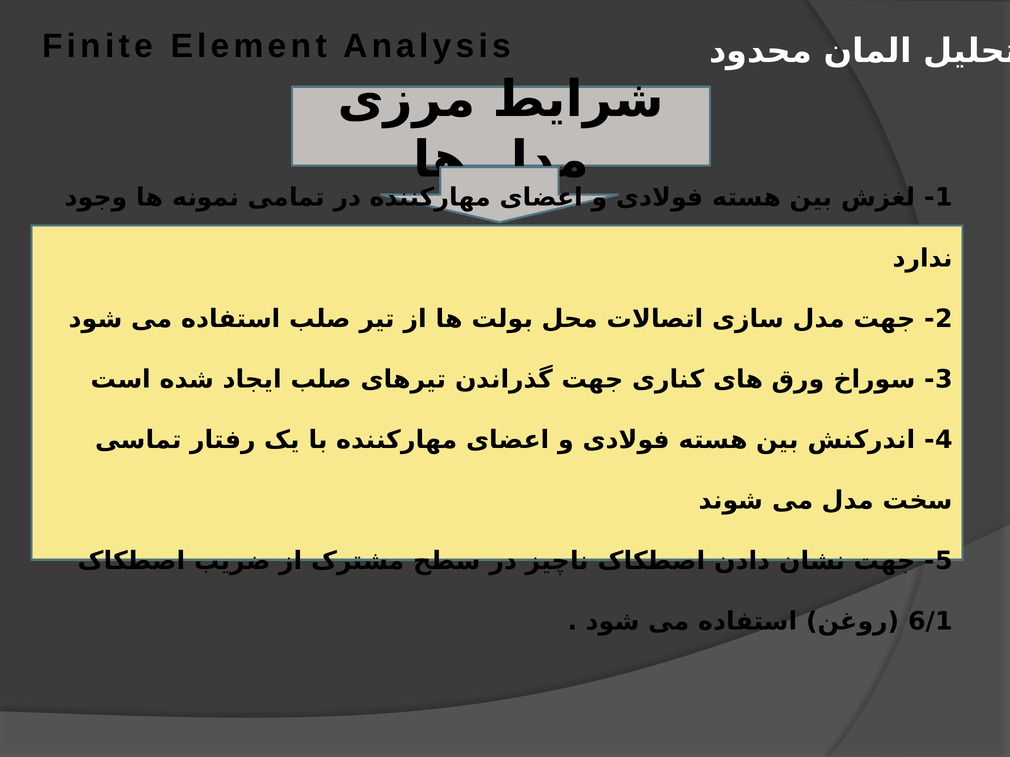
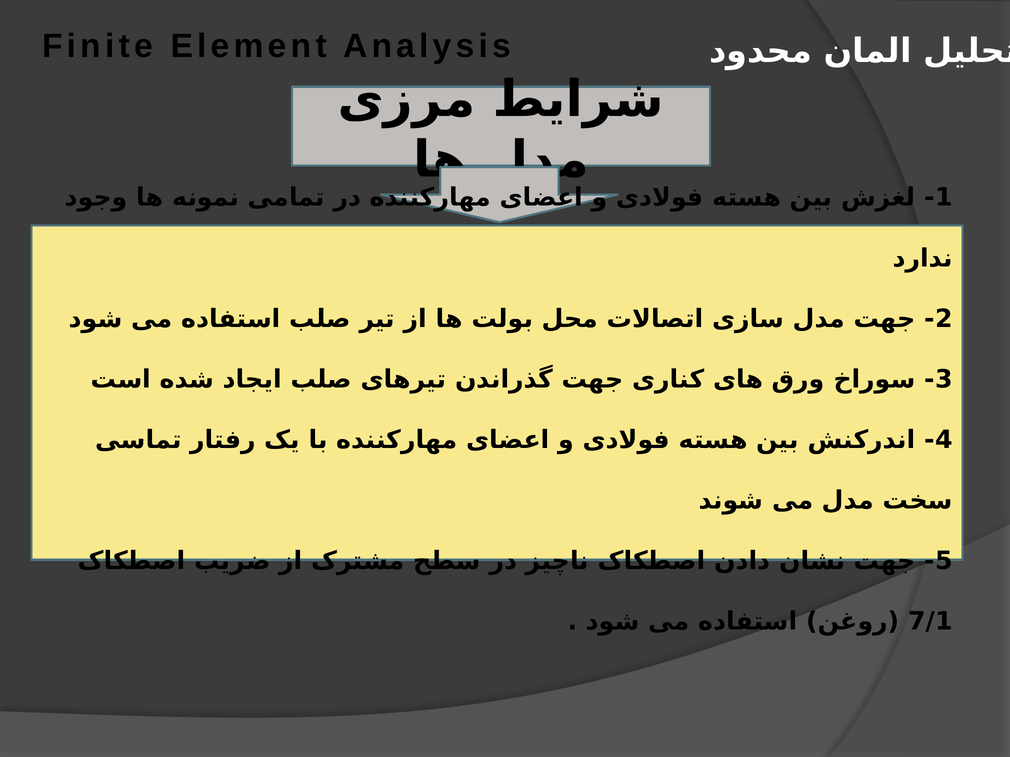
6/1: 6/1 -> 7/1 (931, 622)
